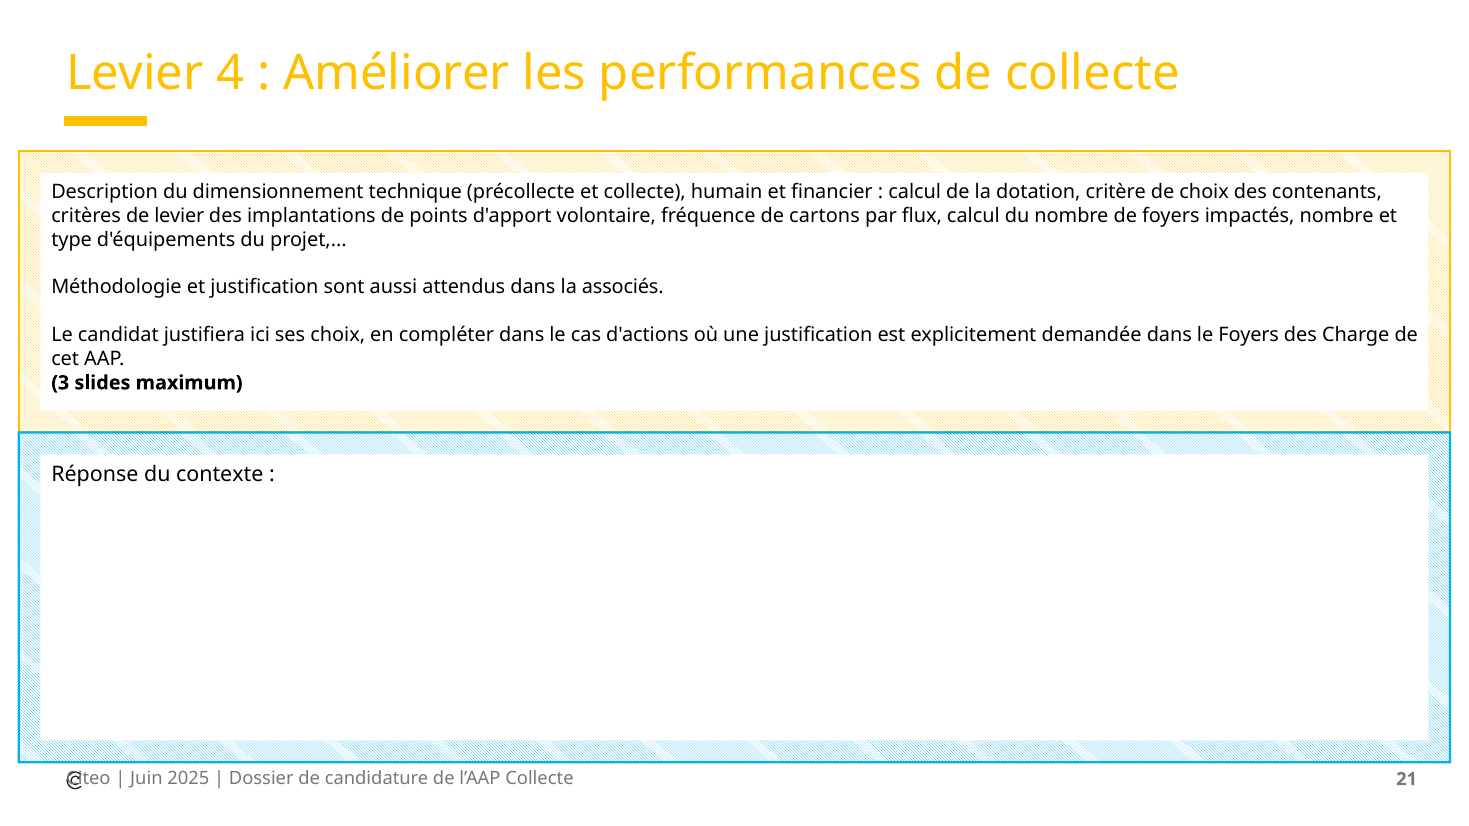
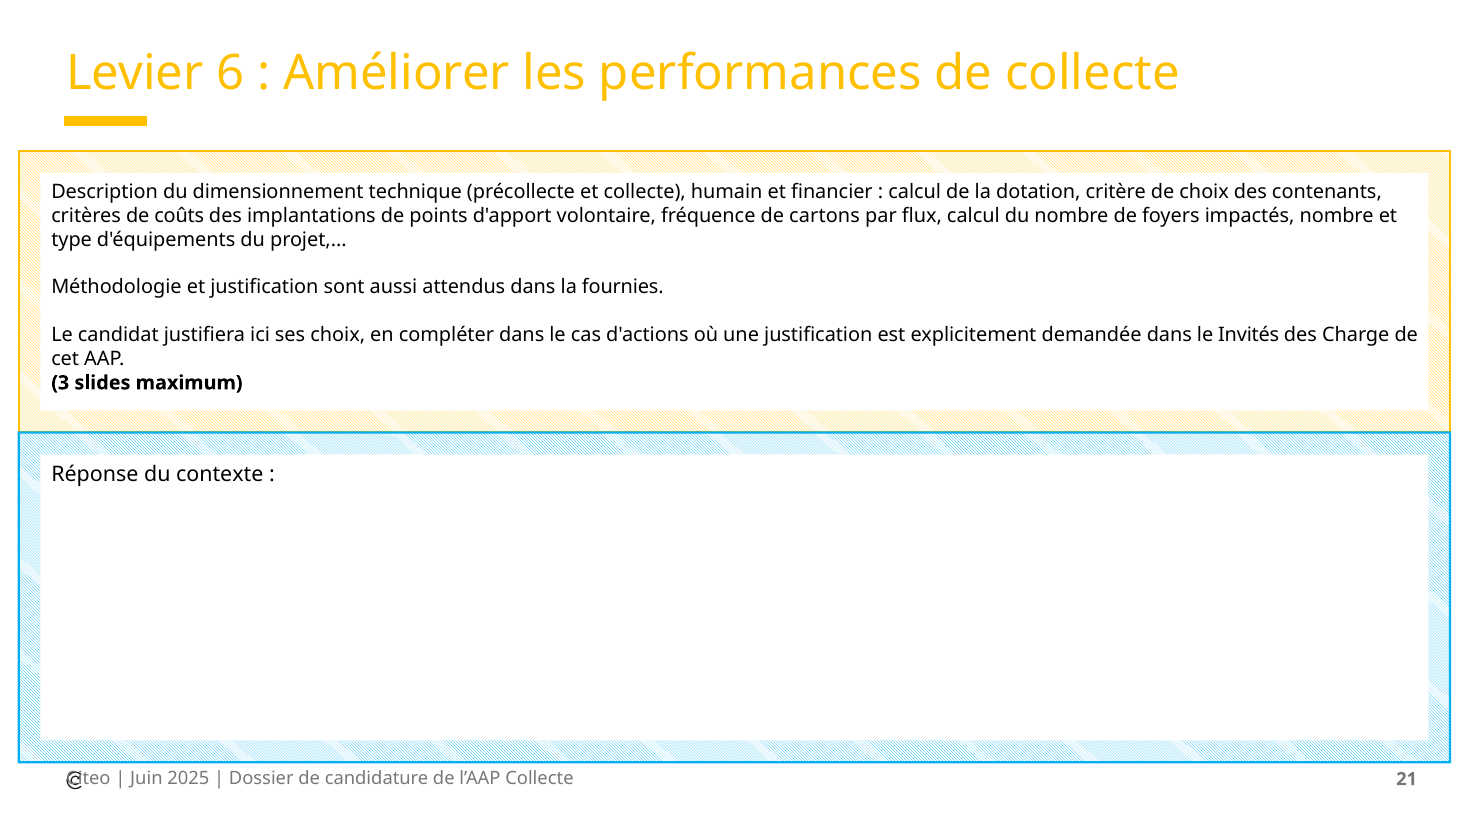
4: 4 -> 6 (230, 73)
de levier: levier -> coûts (179, 216)
associés: associés -> fournies (623, 287)
le Foyers: Foyers -> Invités (1249, 335)
